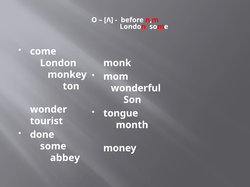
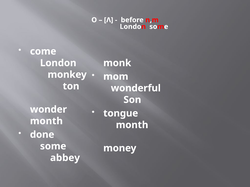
tourist: tourist -> month (46, 121)
